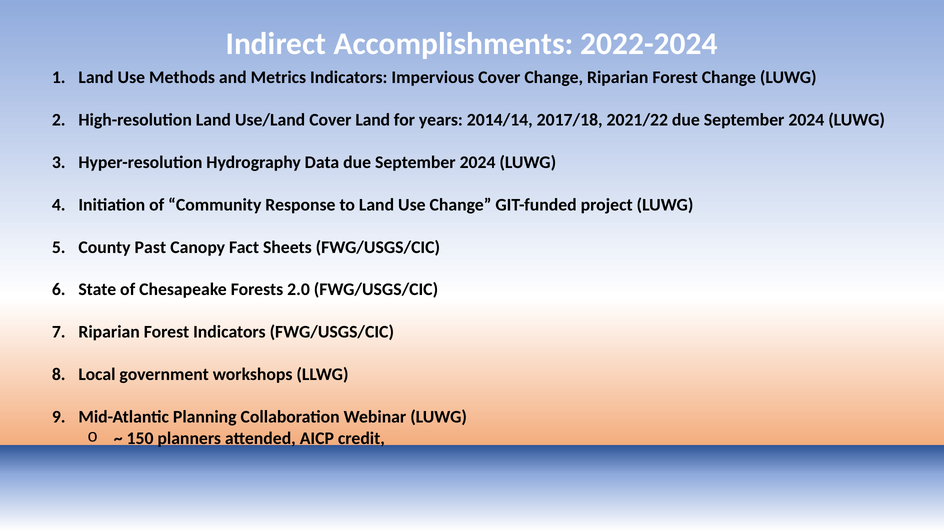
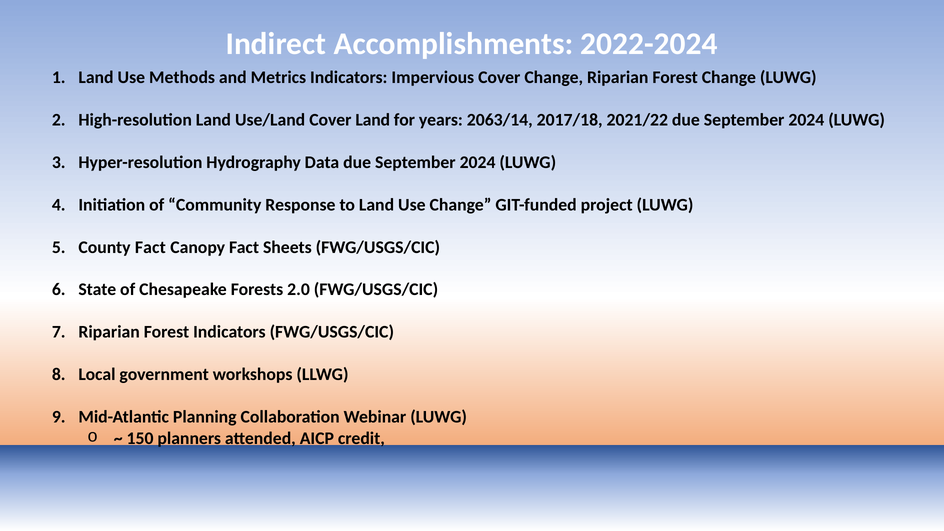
2014/14: 2014/14 -> 2063/14 (500, 120)
County Past: Past -> Fact (150, 247)
